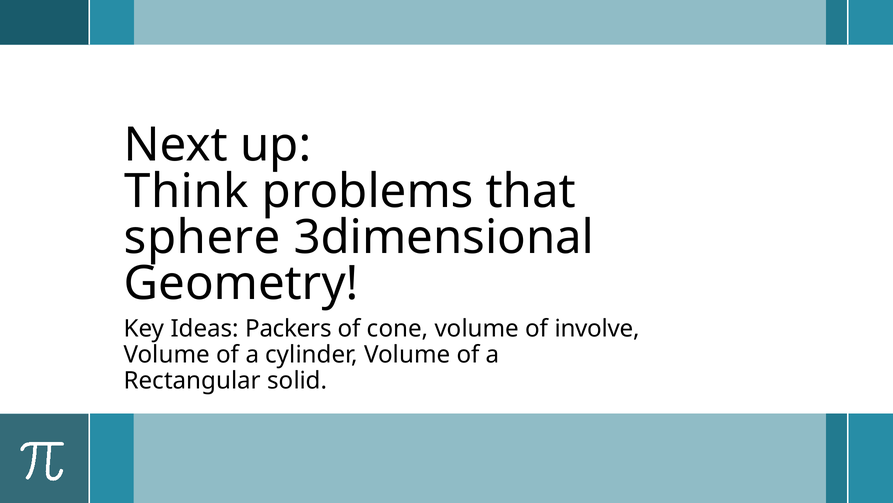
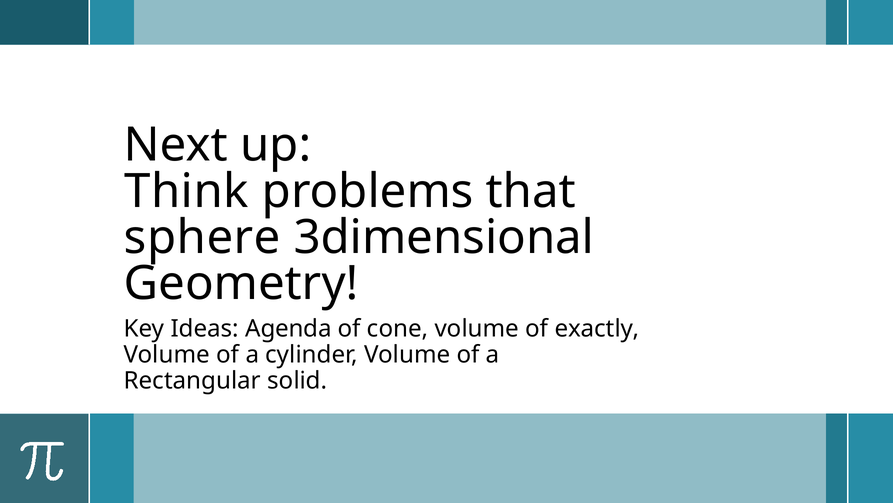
Packers: Packers -> Agenda (288, 328)
involve: involve -> exactly (597, 328)
